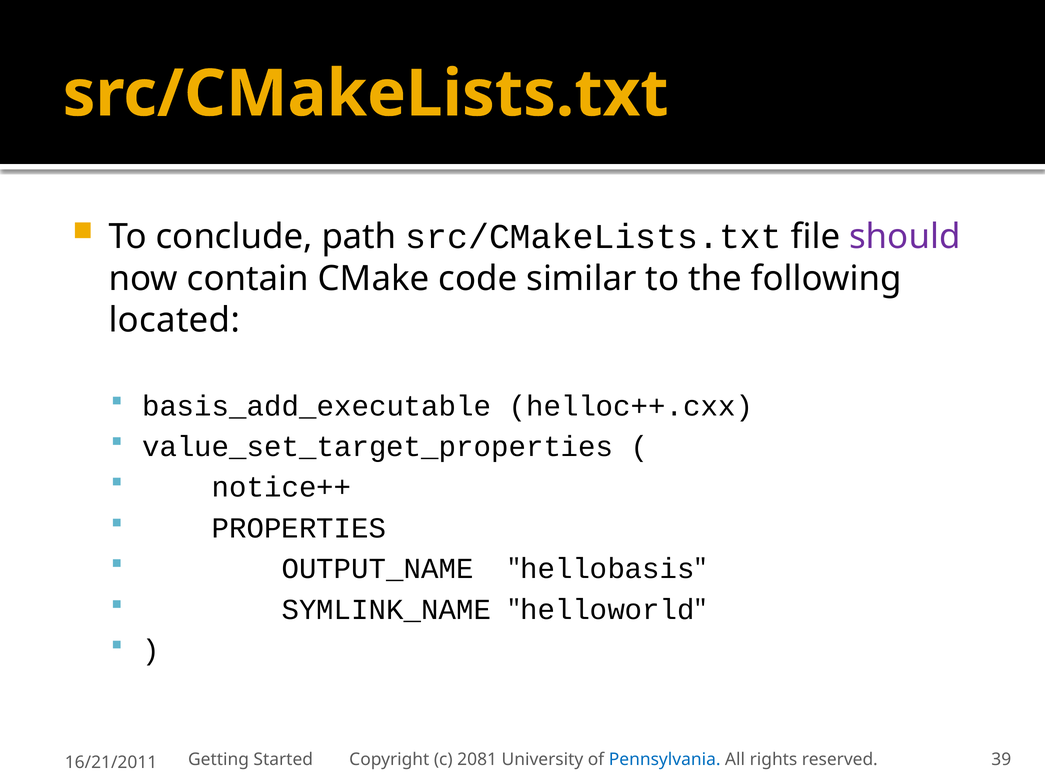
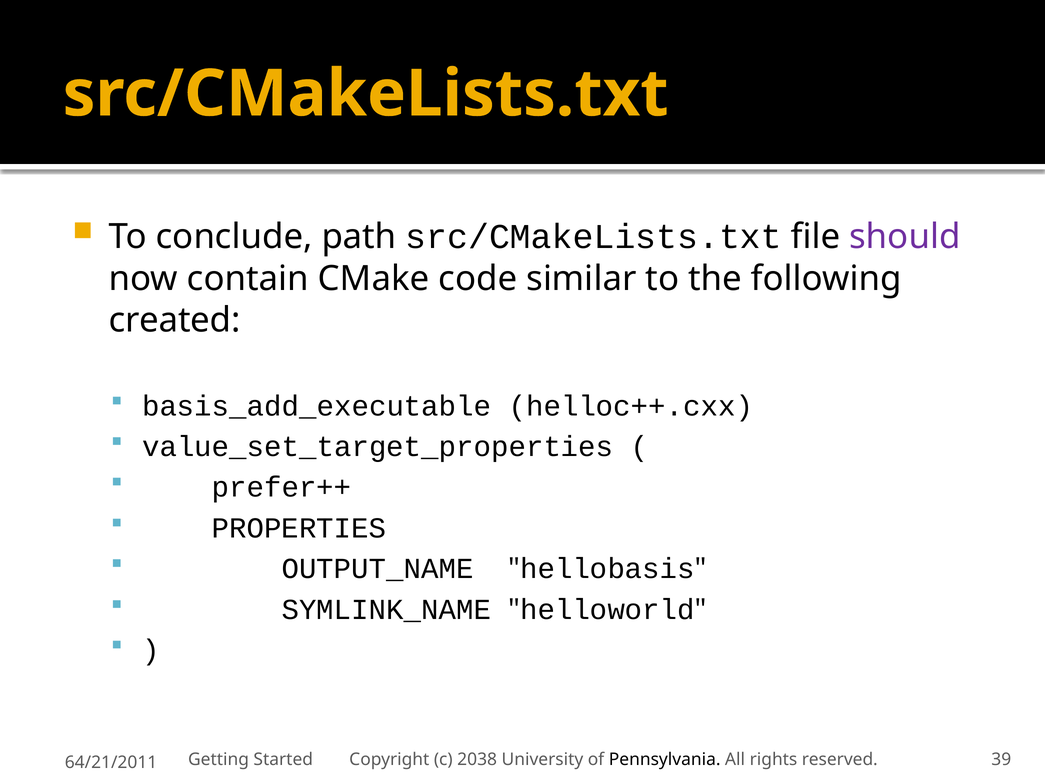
located: located -> created (175, 320)
notice++: notice++ -> prefer++ (282, 487)
2081: 2081 -> 2038 (477, 759)
Pennsylvania colour: blue -> black (665, 759)
16/21/2011: 16/21/2011 -> 64/21/2011 (111, 762)
